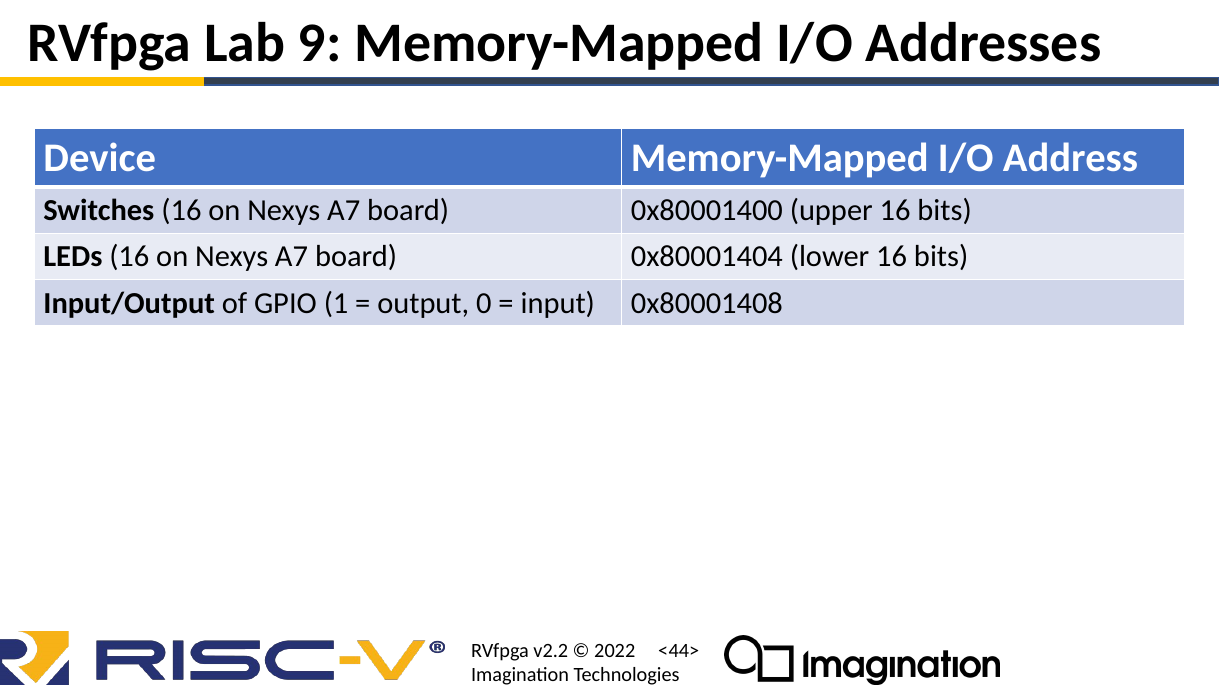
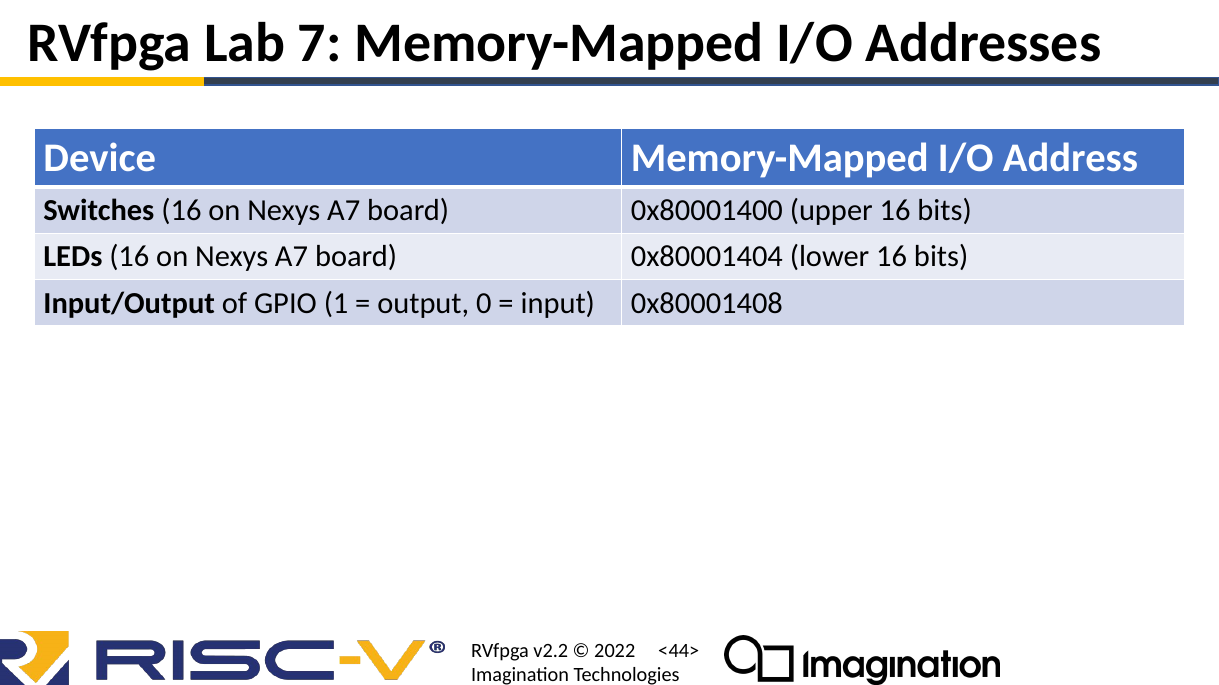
9: 9 -> 7 (320, 43)
